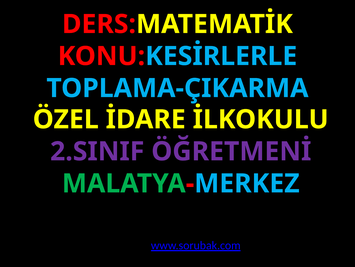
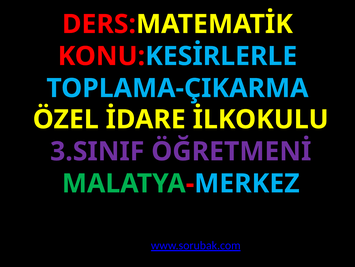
2.SINIF: 2.SINIF -> 3.SINIF (97, 151)
